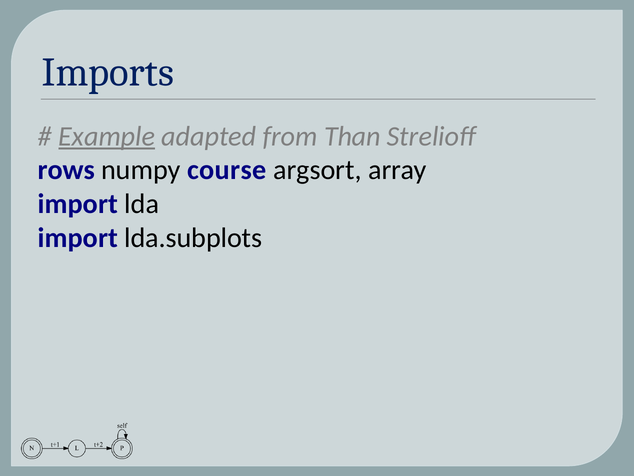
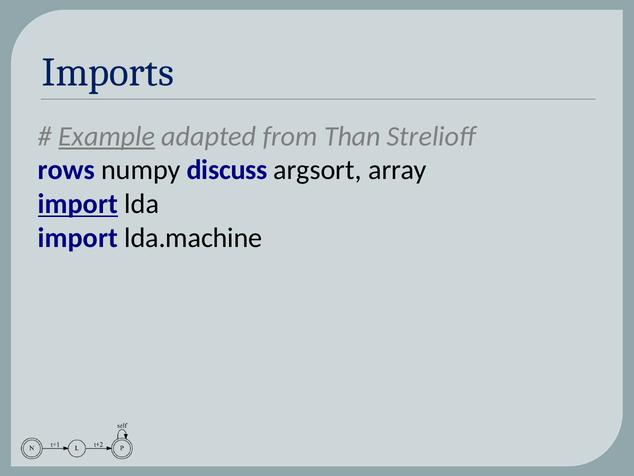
course: course -> discuss (227, 170)
import underline: none -> present (78, 204)
lda.subplots: lda.subplots -> lda.machine (193, 238)
